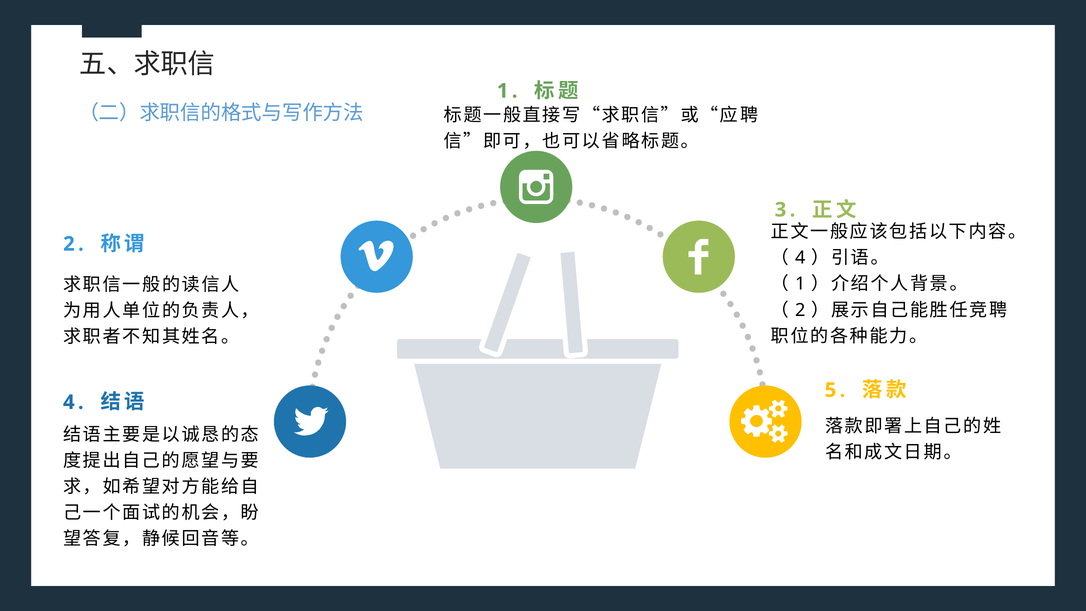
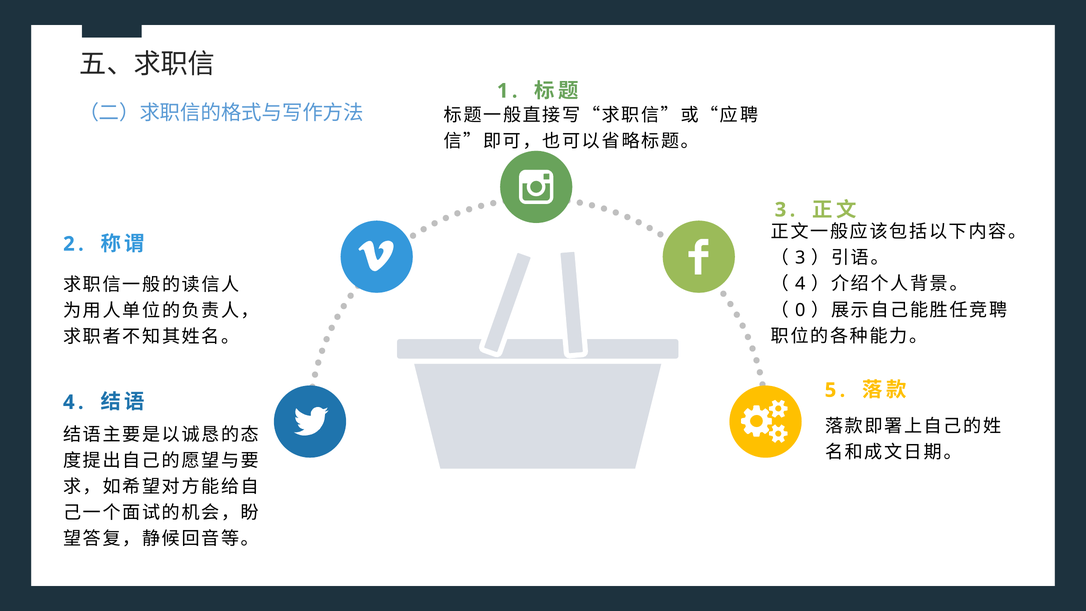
4: 4 -> 3 (800, 258)
1: 1 -> 4 (800, 284)
2: 2 -> 0 (800, 310)
